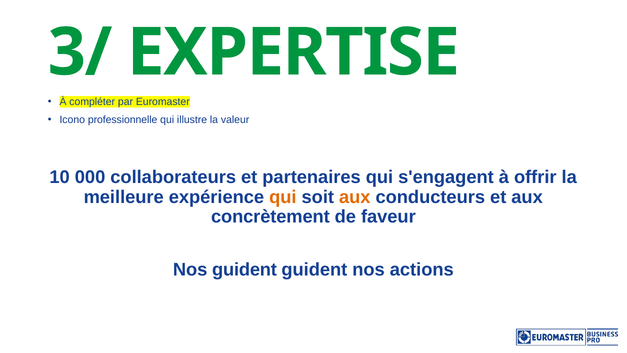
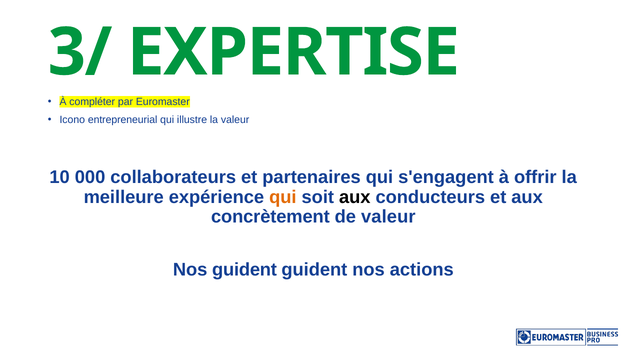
professionnelle: professionnelle -> entrepreneurial (123, 120)
aux colour: orange -> black (355, 197)
de faveur: faveur -> valeur (388, 217)
